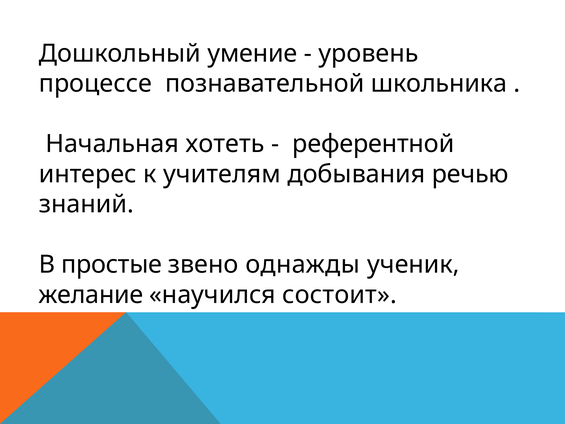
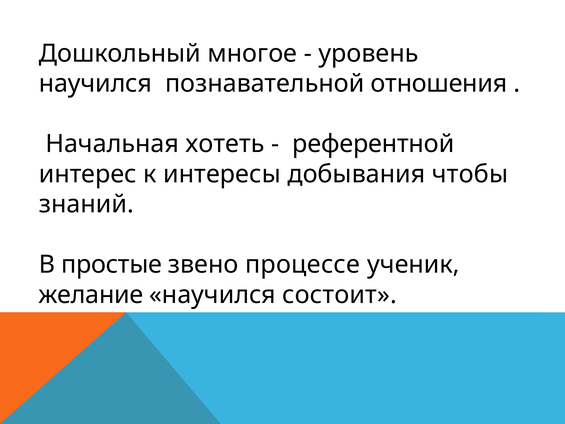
умение: умение -> многое (252, 54)
процессе: процессе -> научился (95, 84)
школьника: школьника -> отношения (439, 84)
учителям: учителям -> интересы (222, 174)
речью: речью -> чтобы (470, 174)
однажды: однажды -> процессе (303, 264)
